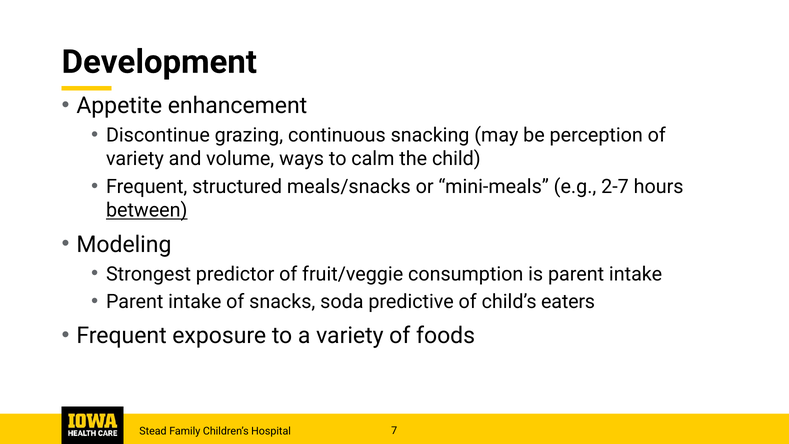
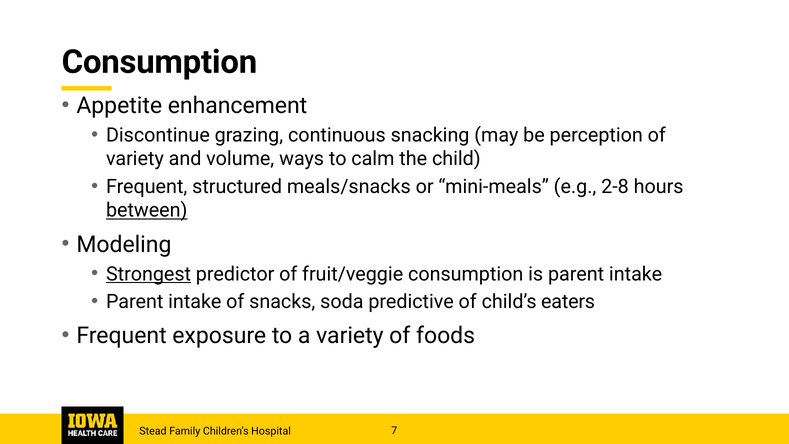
Development: Development -> Consumption (159, 62)
2-7: 2-7 -> 2-8 (615, 187)
Strongest underline: none -> present (149, 274)
